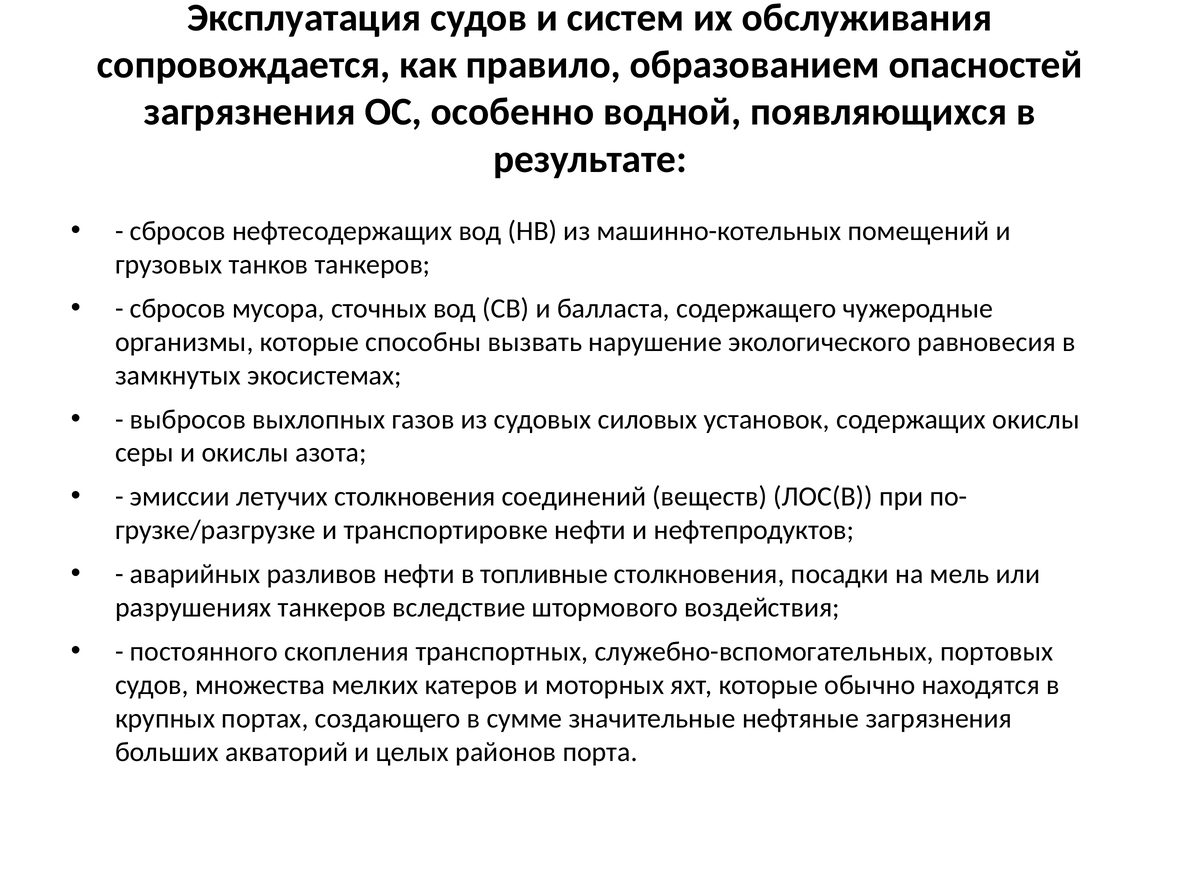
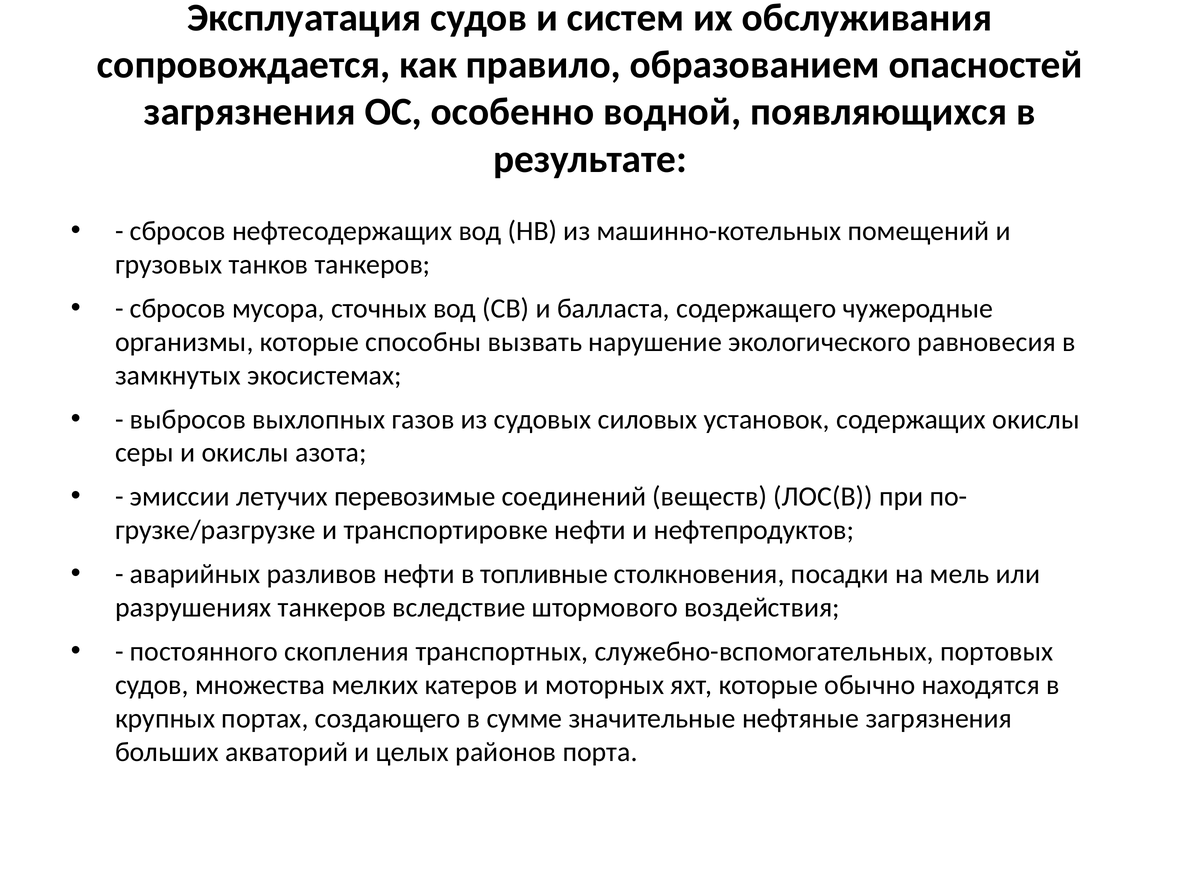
летучих столкновения: столкновения -> перевозимые (415, 497)
